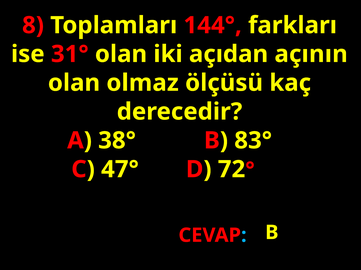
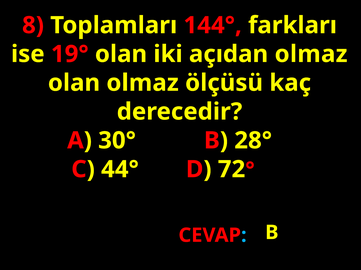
31°: 31° -> 19° (70, 54)
açıdan açının: açının -> olmaz (311, 54)
38°: 38° -> 30° (117, 141)
83°: 83° -> 28° (253, 141)
47°: 47° -> 44° (120, 170)
